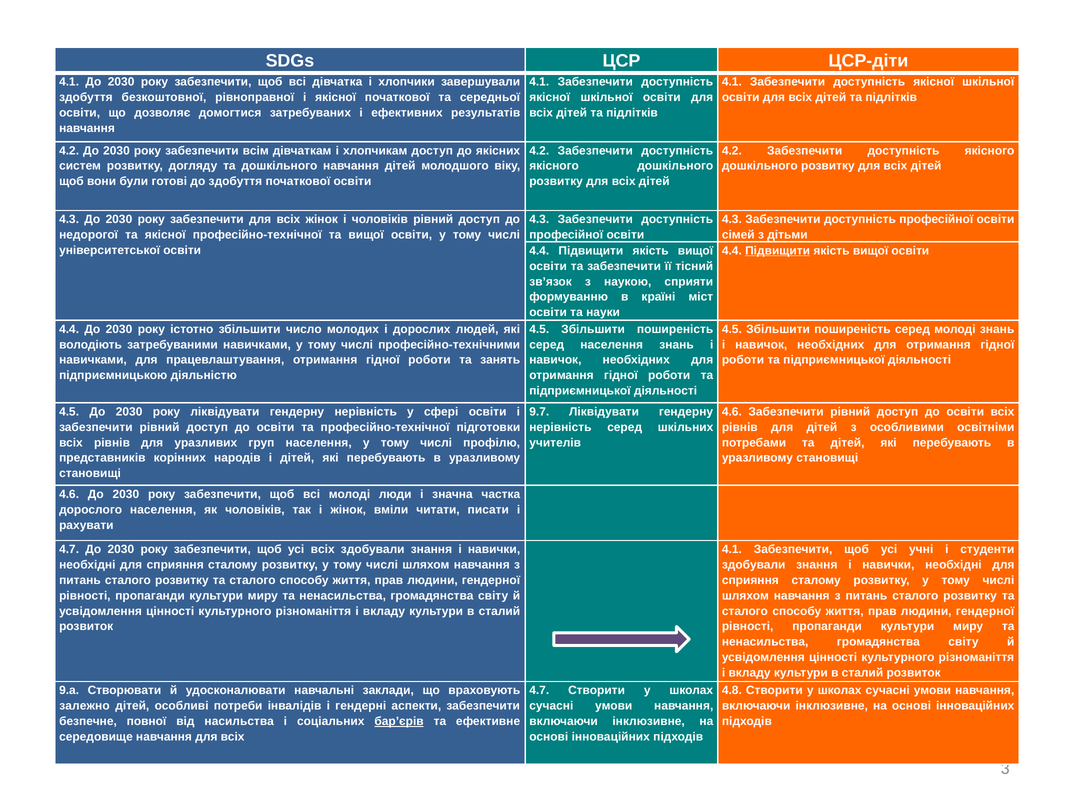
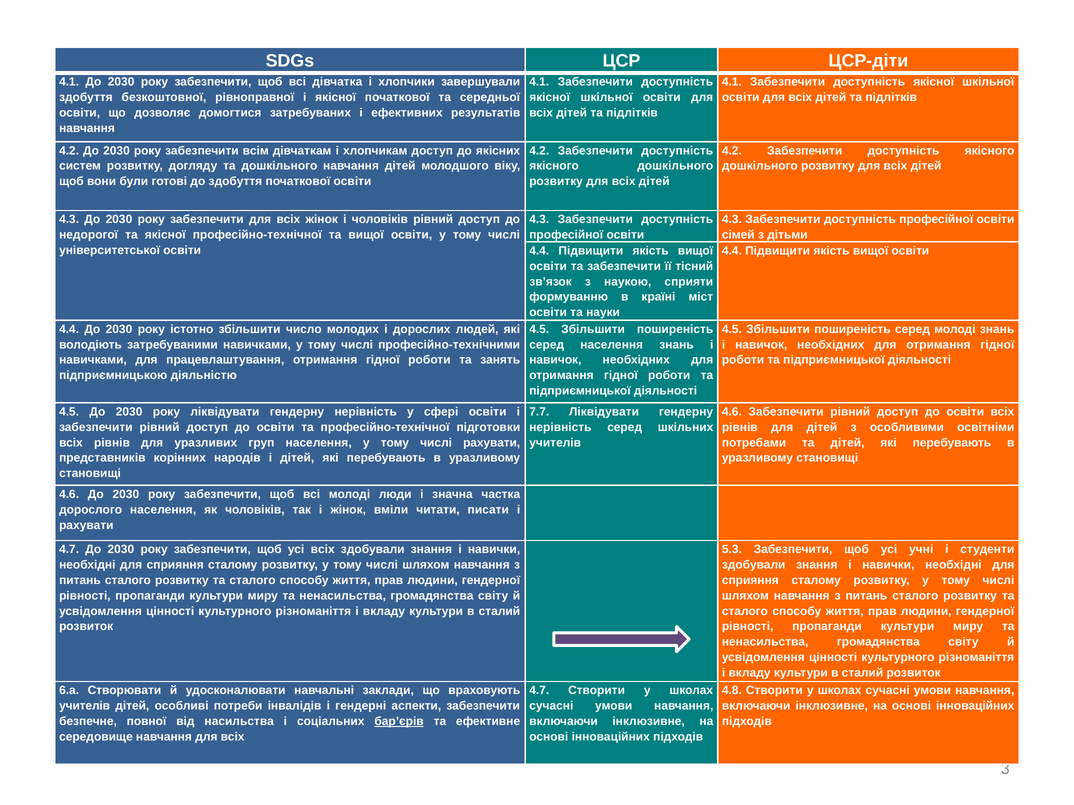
Підвищити underline: present -> none (778, 251)
9.7: 9.7 -> 7.7 (539, 412)
числі профілю: профілю -> рахувати (492, 443)
4.1: 4.1 -> 5.3 (732, 550)
9.a: 9.a -> 6.a (69, 691)
залежно: залежно -> учителів (85, 706)
